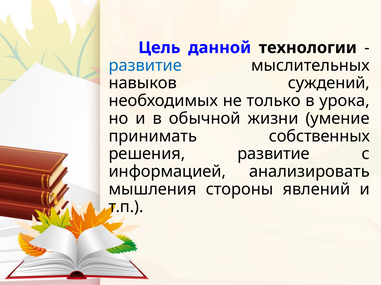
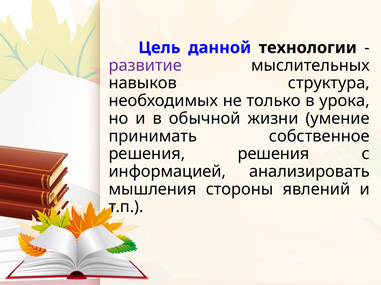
развитие colour: blue -> purple (145, 66)
суждений: суждений -> структура (329, 83)
собственных: собственных -> собственное (319, 136)
решения развитие: развитие -> решения (274, 154)
